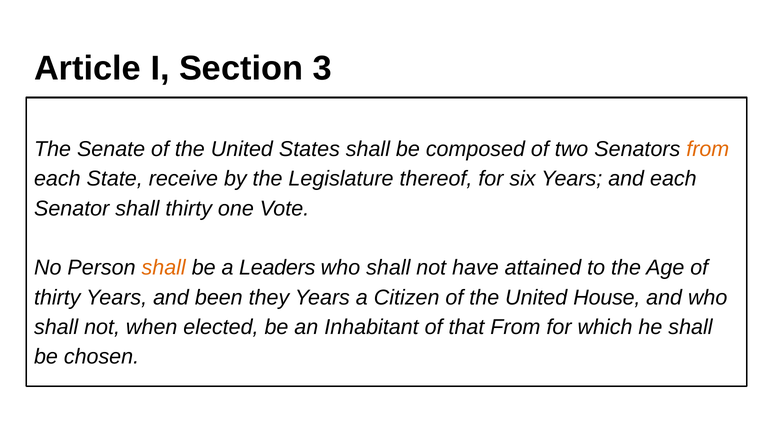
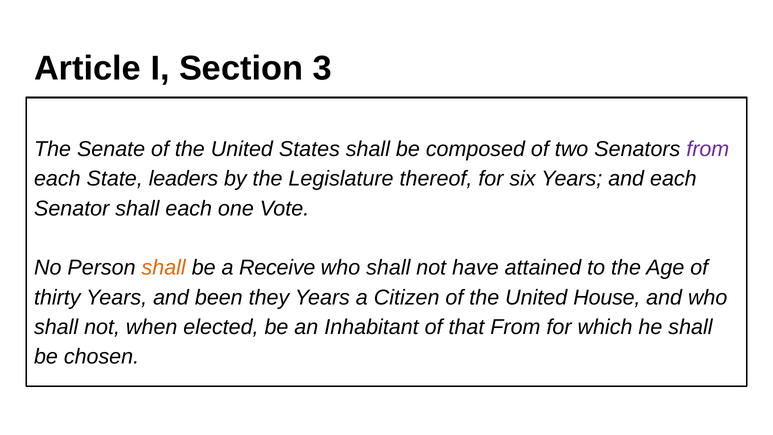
from colour: orange -> purple (708, 149)
receive: receive -> leaders (183, 179)
shall thirty: thirty -> each (189, 208)
Leaders: Leaders -> Receive (277, 268)
